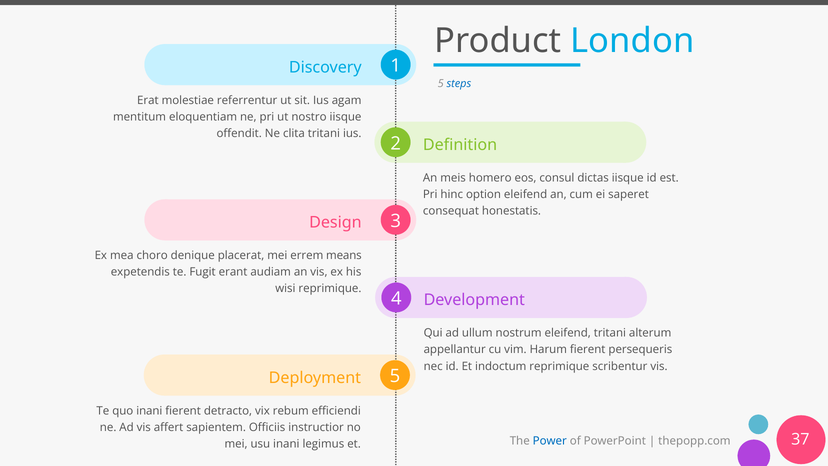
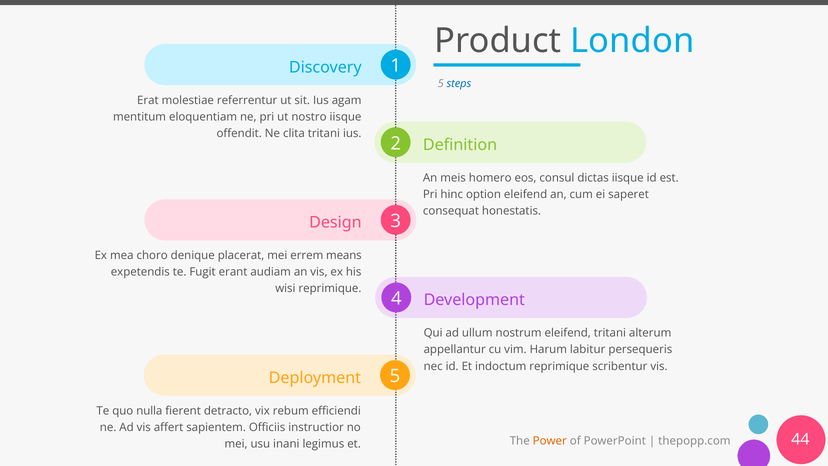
Harum fierent: fierent -> labitur (588, 350)
quo inani: inani -> nulla (149, 411)
Power colour: blue -> orange (550, 441)
37: 37 -> 44 (800, 439)
